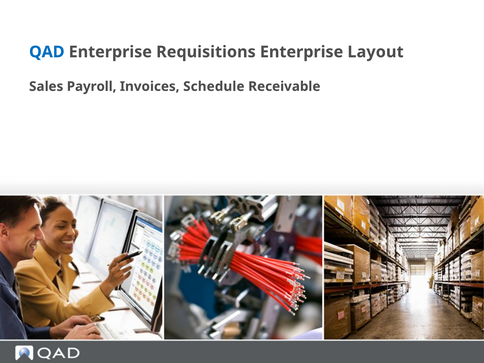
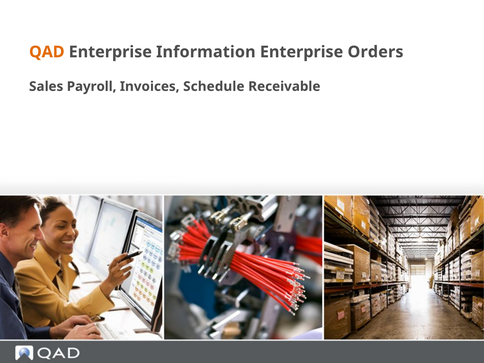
QAD colour: blue -> orange (47, 52)
Requisitions: Requisitions -> Information (206, 52)
Layout: Layout -> Orders (376, 52)
